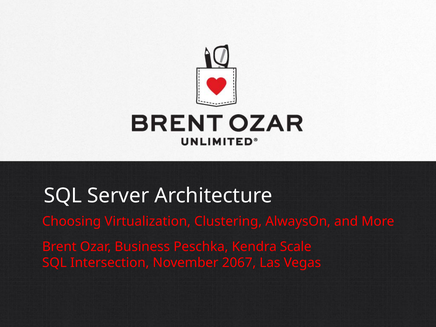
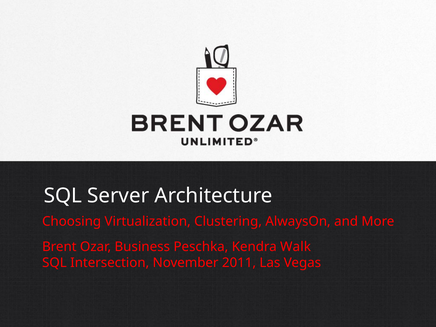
Scale: Scale -> Walk (296, 247)
2067: 2067 -> 2011 (239, 263)
